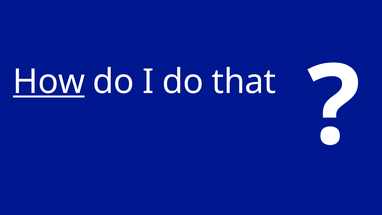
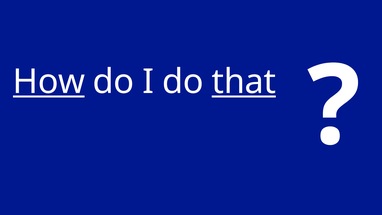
that underline: none -> present (244, 82)
